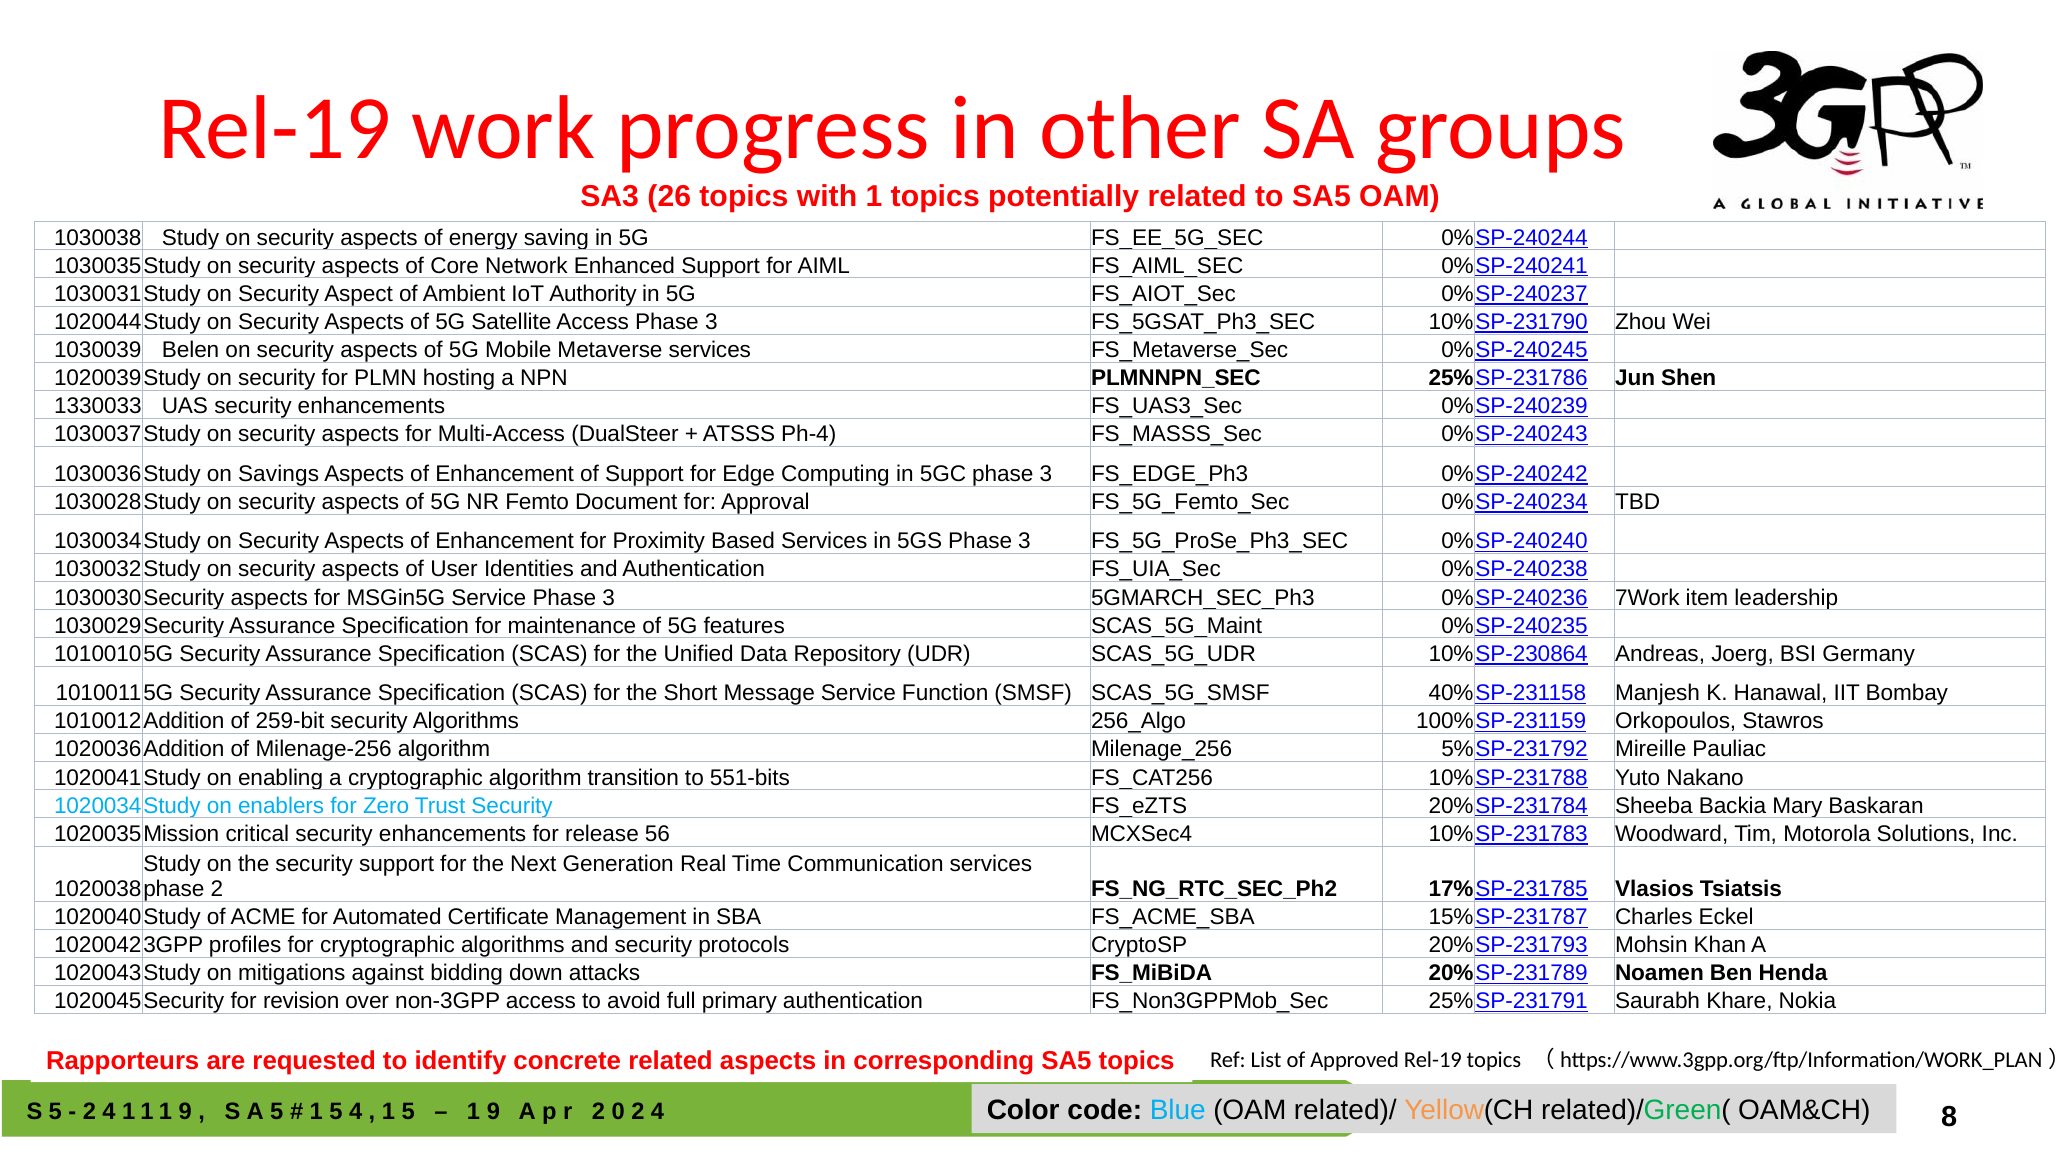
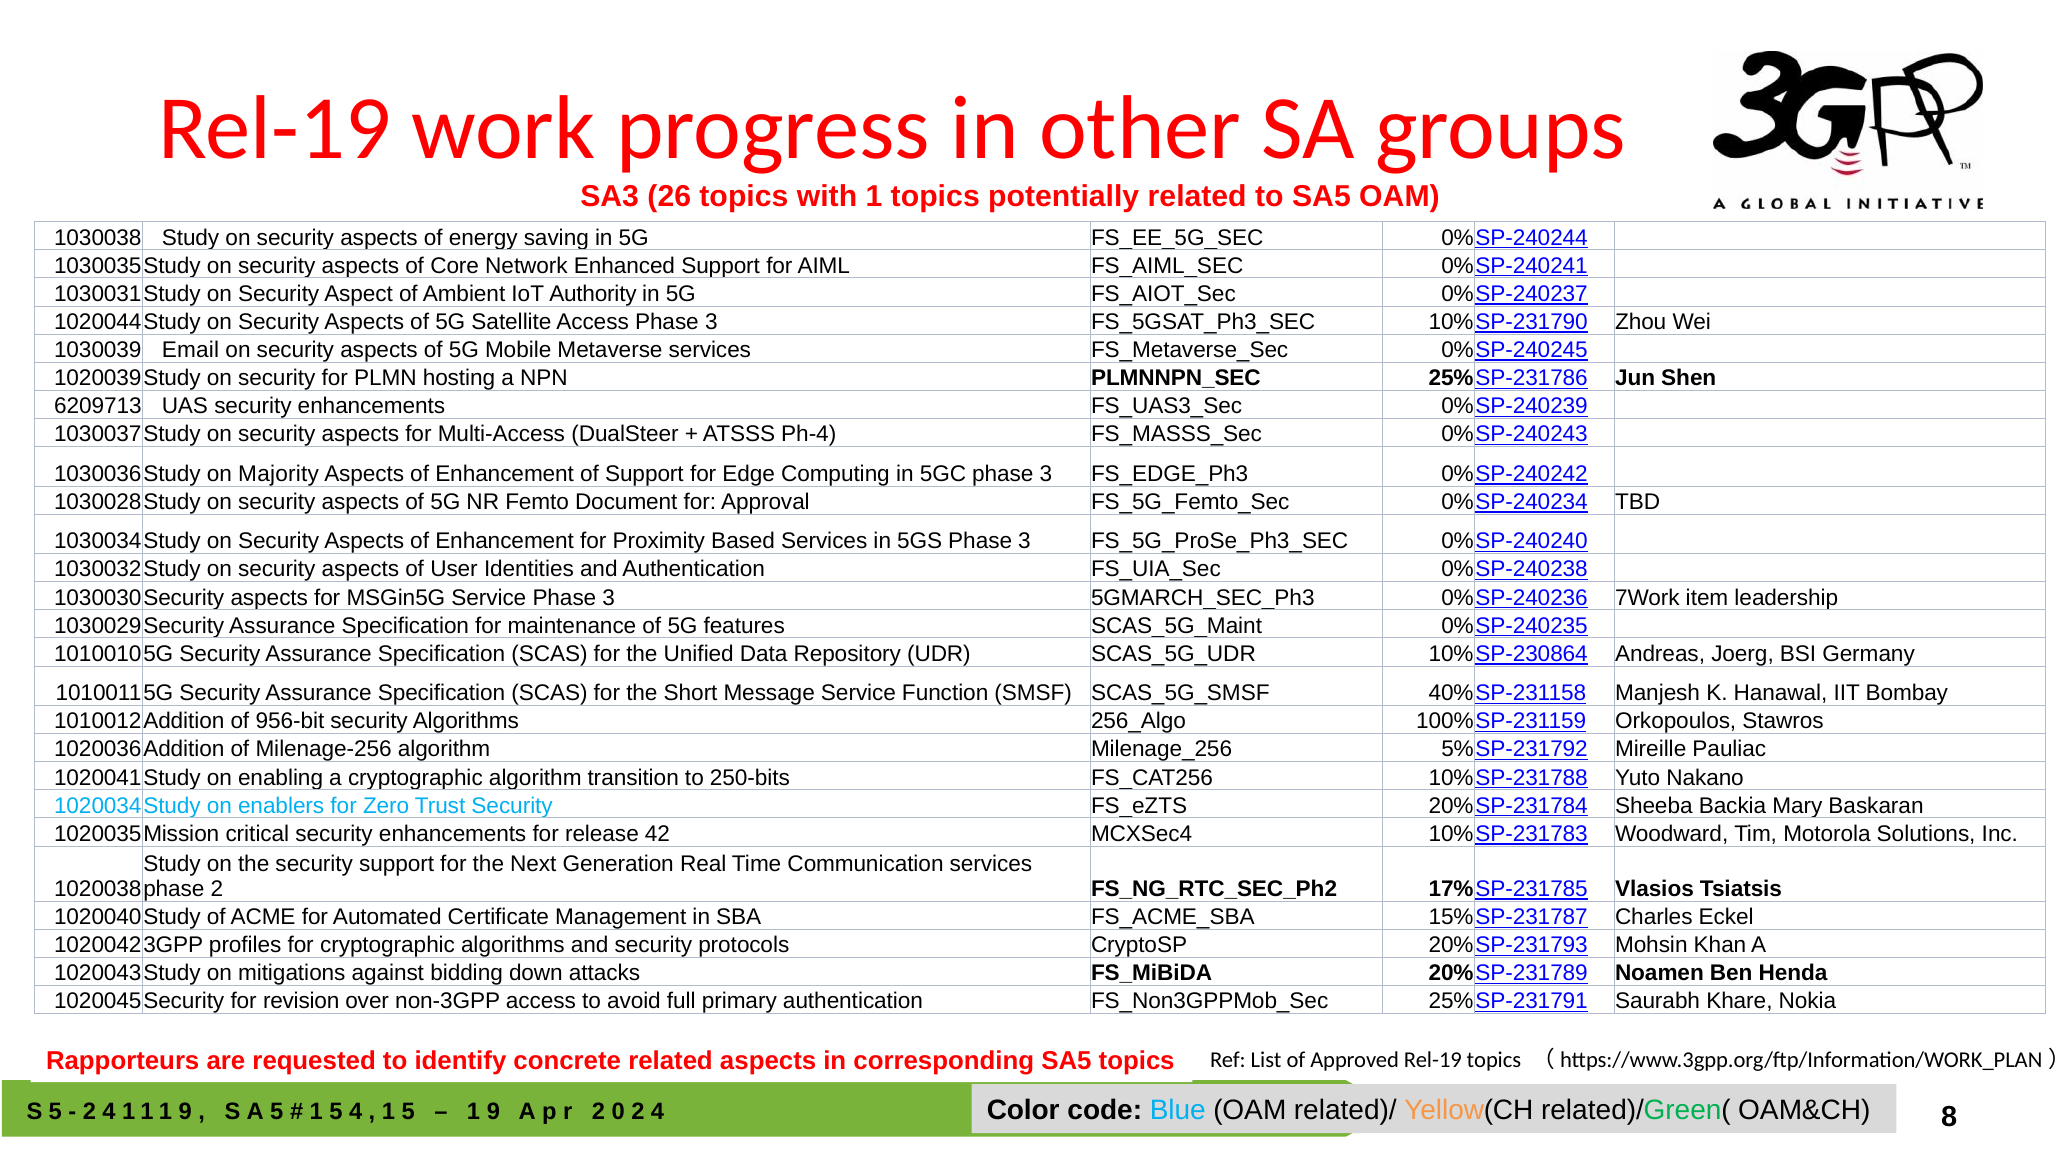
Belen: Belen -> Email (190, 350)
1330033: 1330033 -> 6209713 (98, 406)
Savings: Savings -> Majority (279, 474)
259-bit: 259-bit -> 956-bit (290, 721)
551-bits: 551-bits -> 250-bits (750, 778)
56: 56 -> 42 (657, 834)
